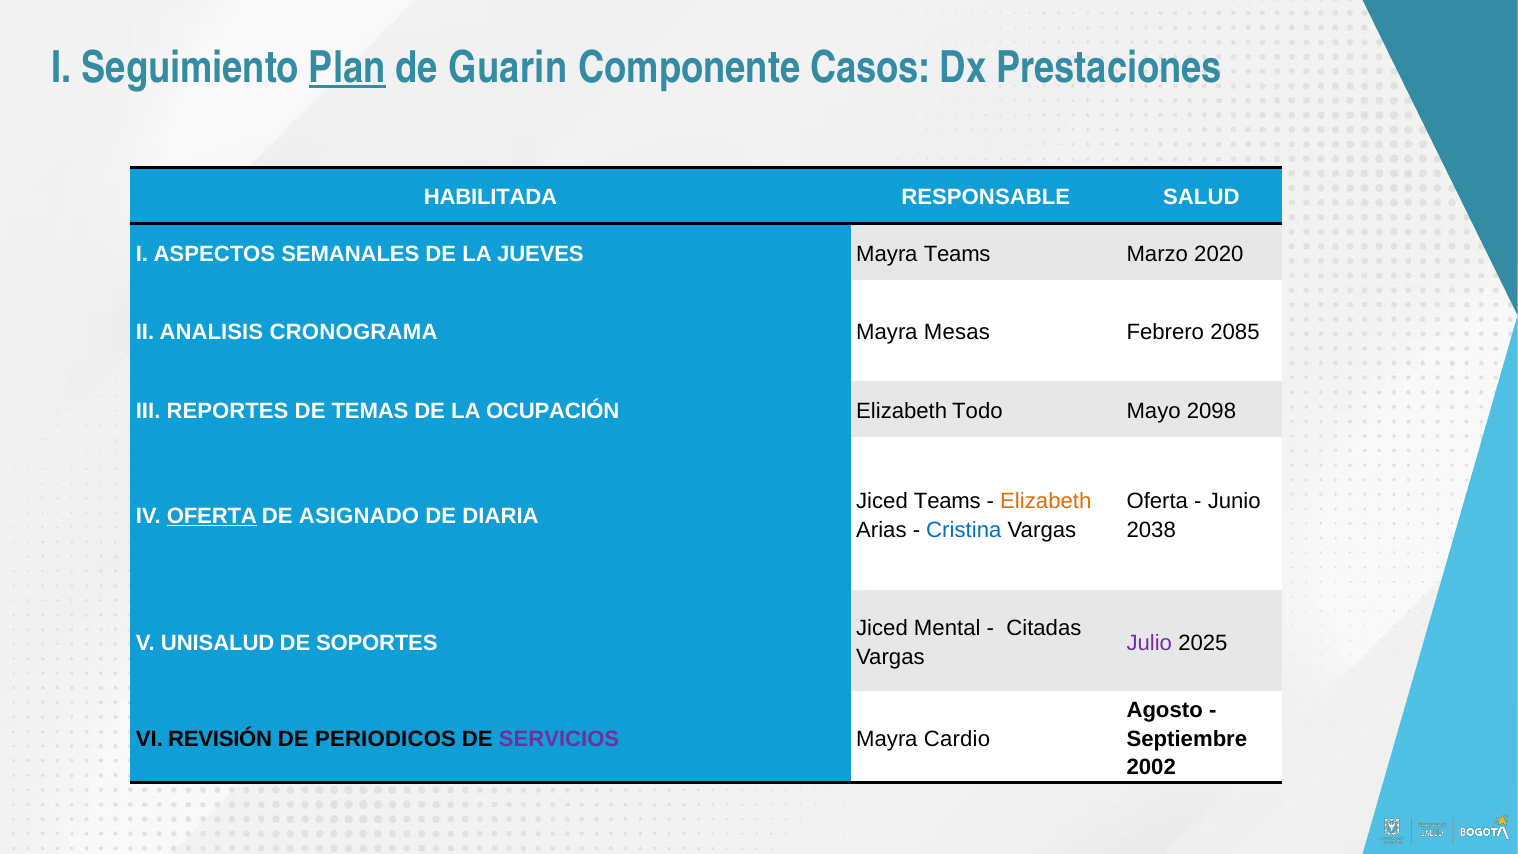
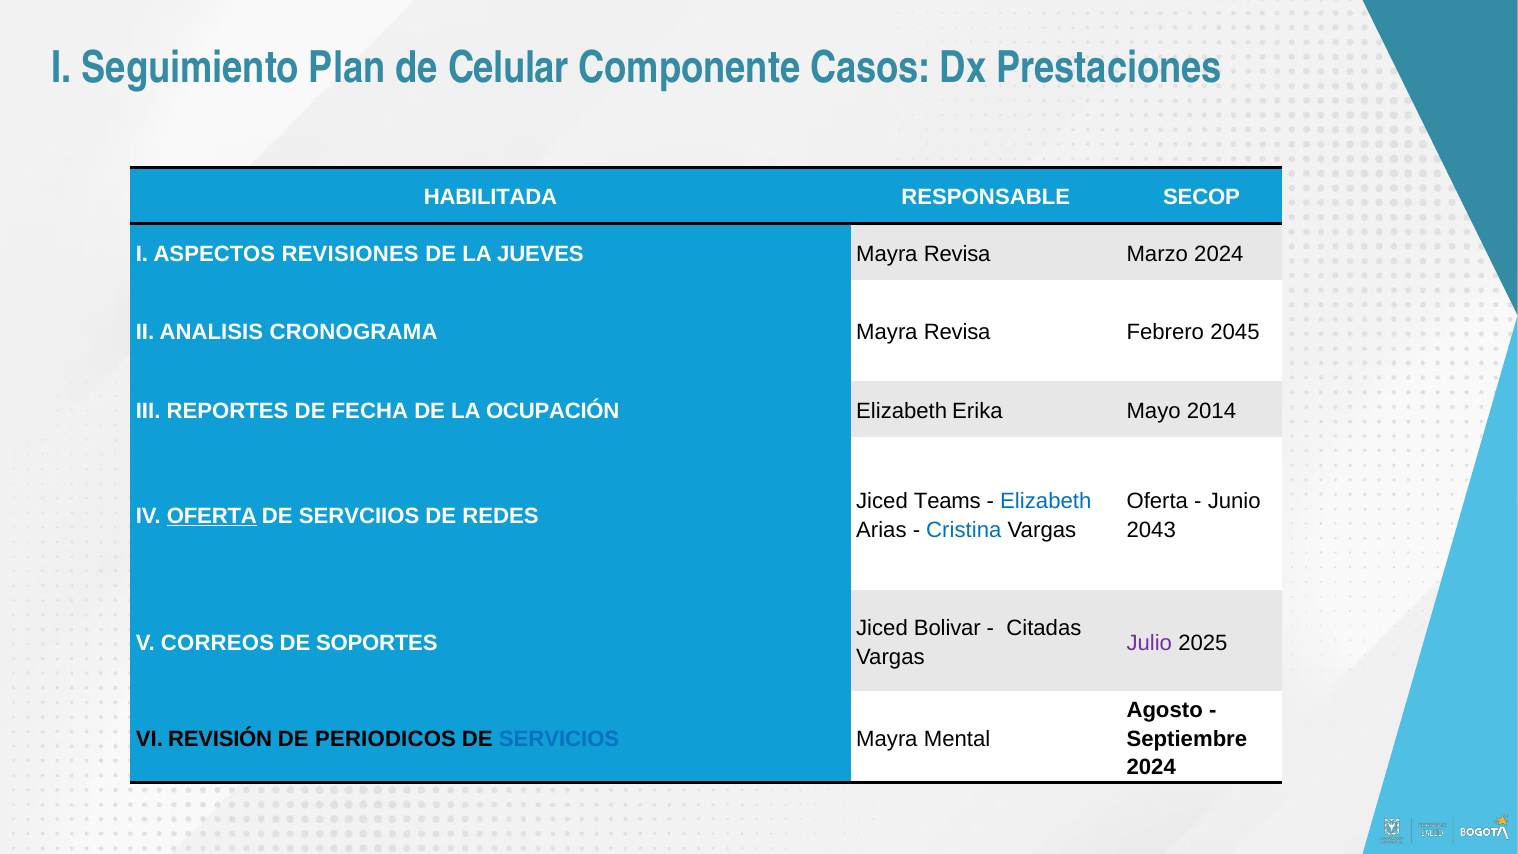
Plan underline: present -> none (347, 68)
Guarin: Guarin -> Celular (508, 68)
SALUD: SALUD -> SECOP (1201, 197)
SEMANALES: SEMANALES -> REVISIONES (350, 254)
Teams: Teams -> Revisa (957, 254)
Marzo 2020: 2020 -> 2024 (1219, 254)
Mesas: Mesas -> Revisa (957, 332)
2085: 2085 -> 2045 (1235, 332)
TEMAS: TEMAS -> FECHA (370, 411)
Todo: Todo -> Erika (977, 411)
2098: 2098 -> 2014 (1211, 411)
Elizabeth colour: orange -> blue (1046, 501)
ASIGNADO: ASIGNADO -> SERVCIIOS (359, 516)
DIARIA: DIARIA -> REDES (501, 516)
2038: 2038 -> 2043 (1151, 530)
Mental: Mental -> Bolivar (947, 628)
UNISALUD: UNISALUD -> CORREOS (217, 643)
SERVICIOS colour: purple -> blue (559, 739)
Cardio: Cardio -> Mental (957, 739)
2002: 2002 -> 2024 (1151, 768)
